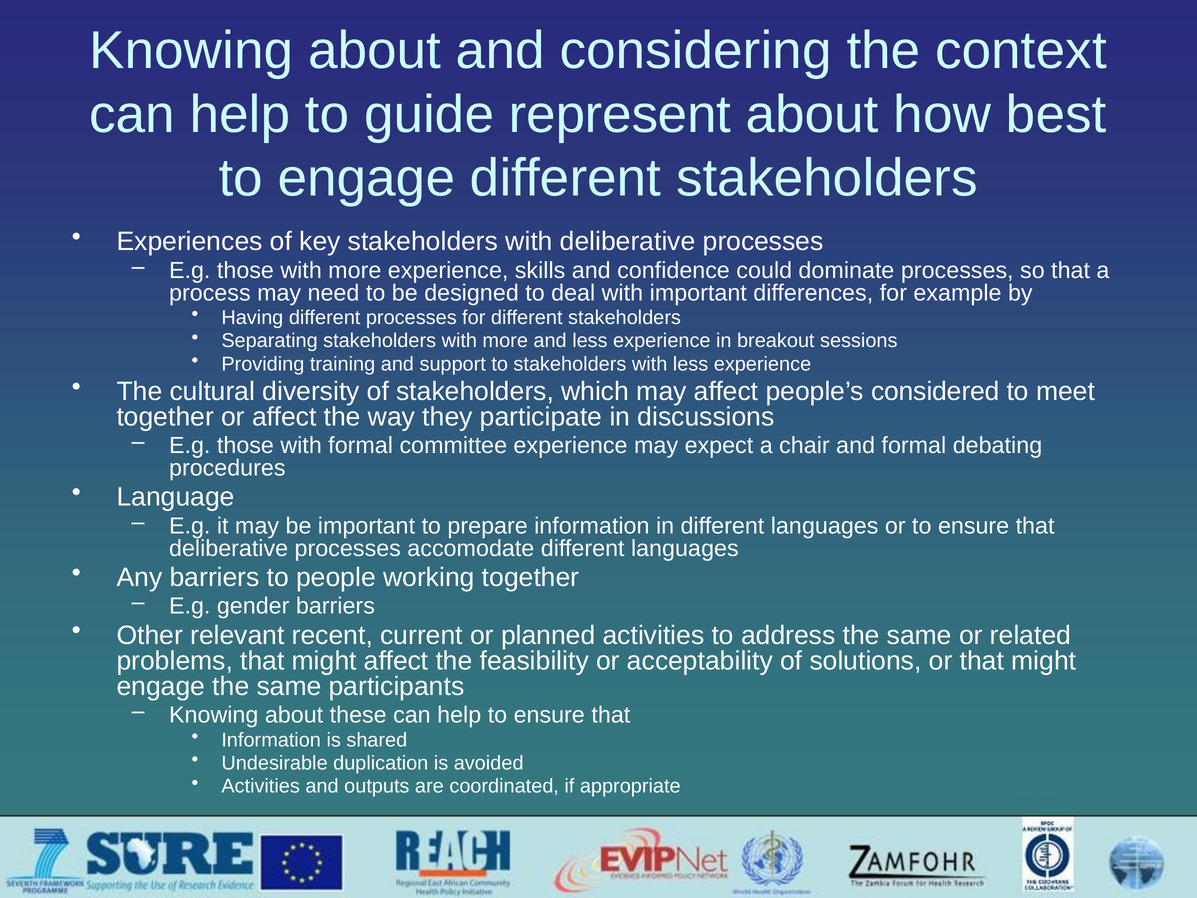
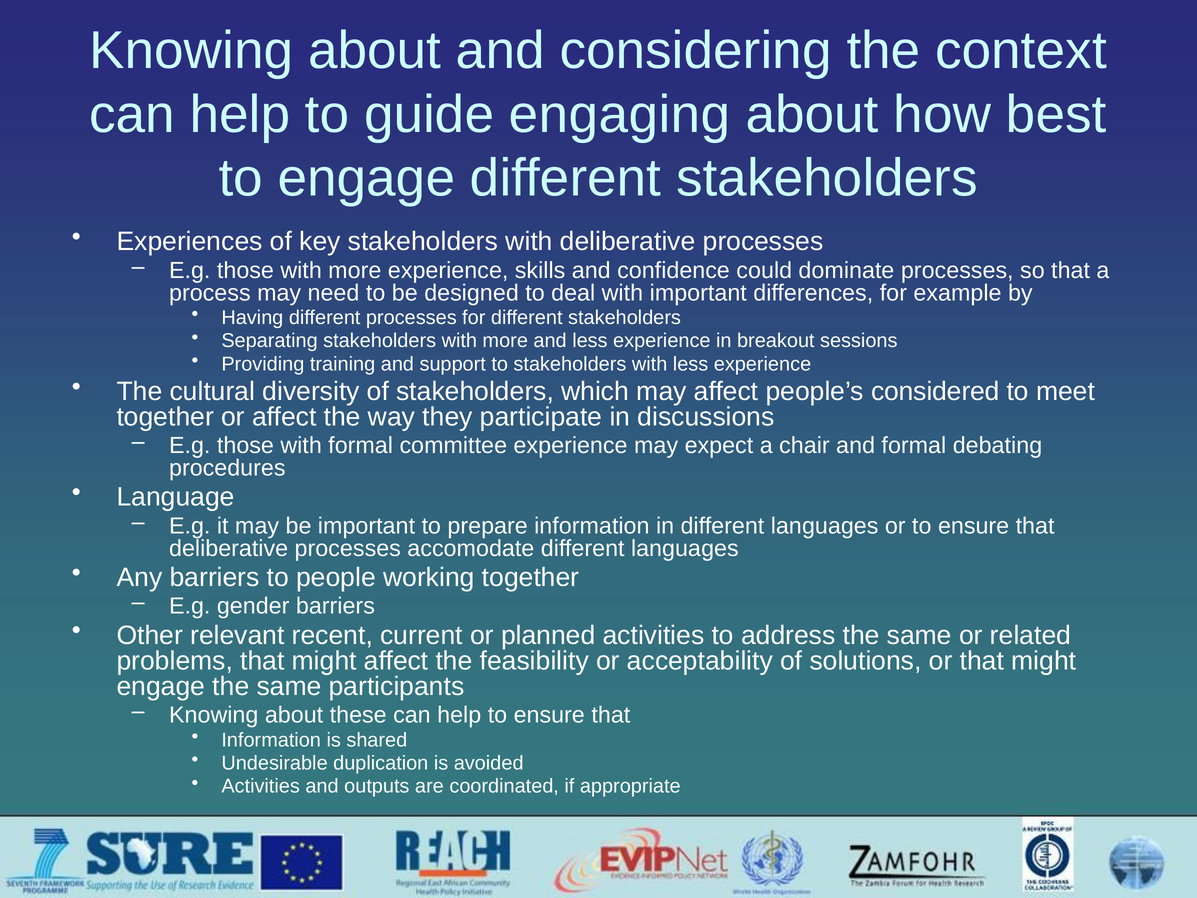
represent: represent -> engaging (620, 114)
